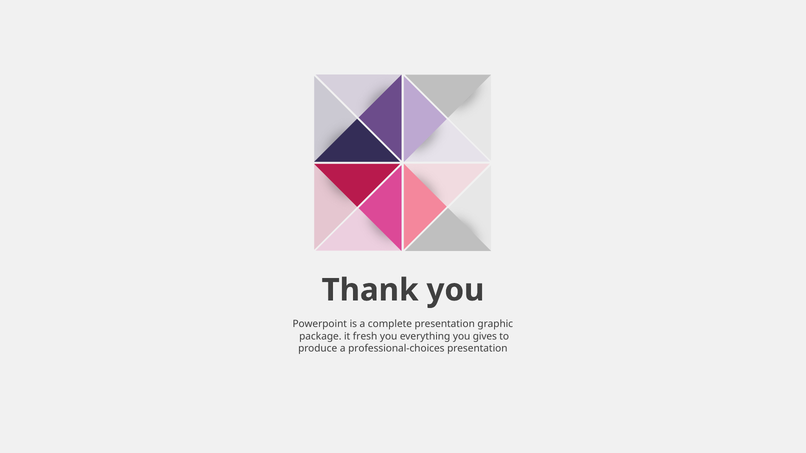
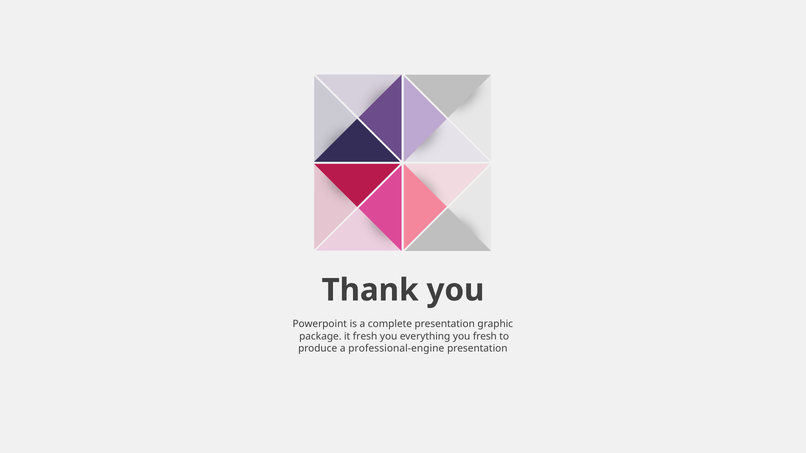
you gives: gives -> fresh (485, 336)
professional-choices: professional-choices -> professional-engine (396, 349)
